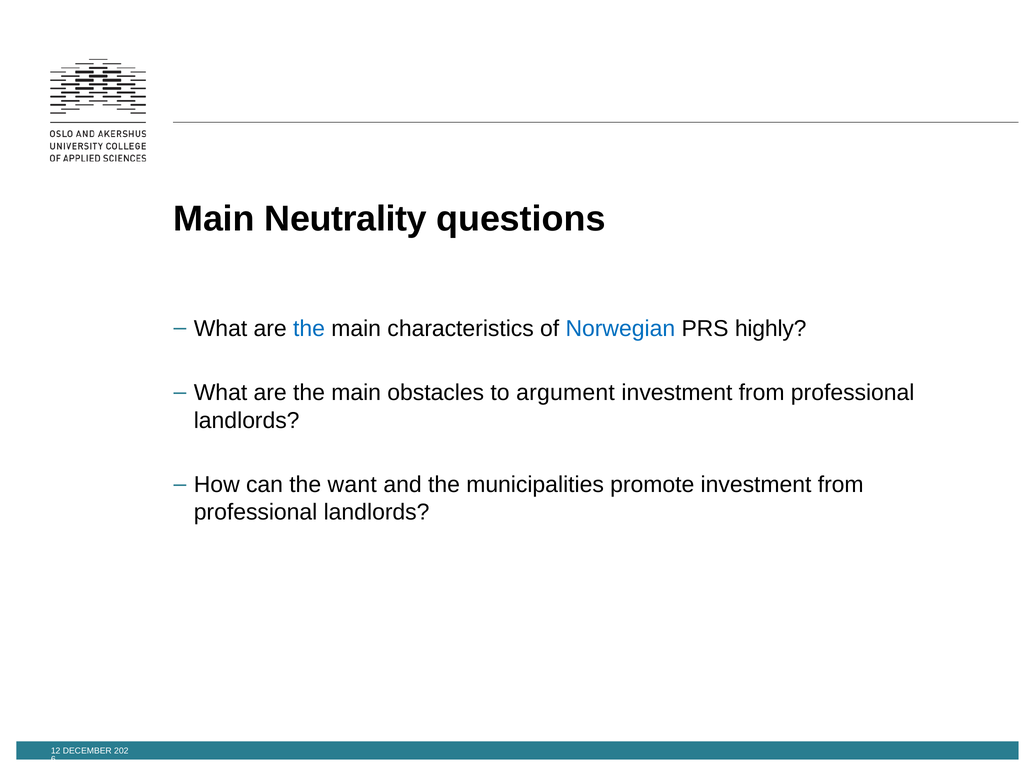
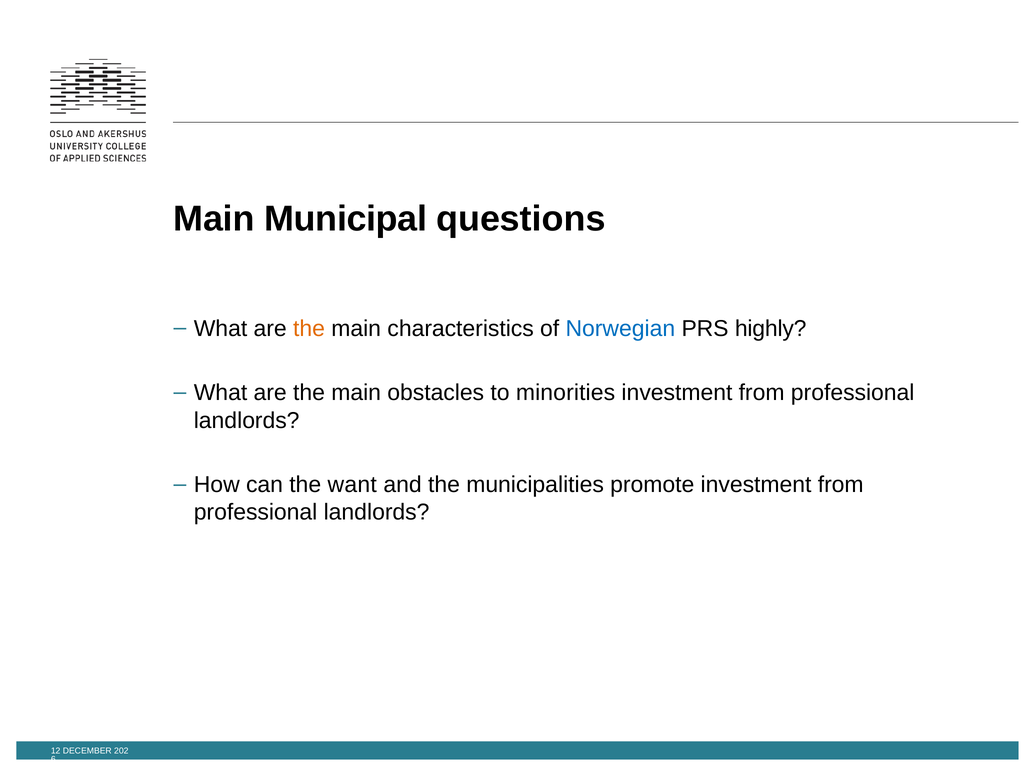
Neutrality: Neutrality -> Municipal (346, 219)
the colour: blue -> orange (309, 329)
argument: argument -> minorities (566, 393)
